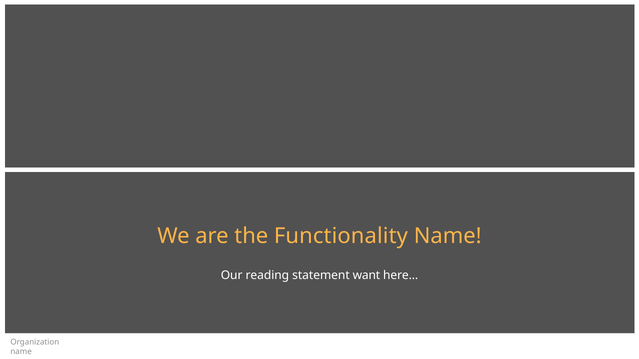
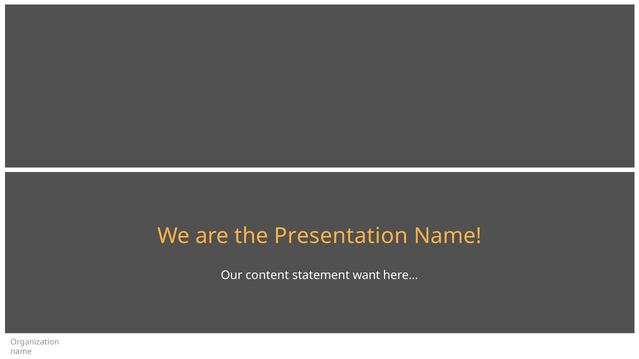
Functionality: Functionality -> Presentation (341, 236)
reading: reading -> content (267, 276)
